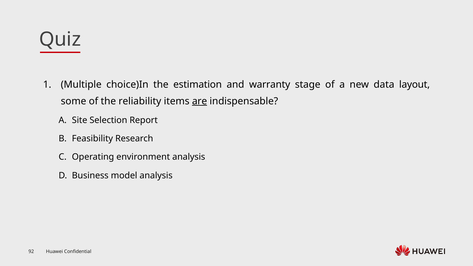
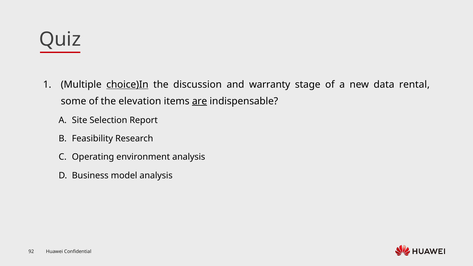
choice)In underline: none -> present (127, 85)
estimation: estimation -> discussion (198, 85)
layout: layout -> rental (414, 85)
reliability: reliability -> elevation (140, 101)
